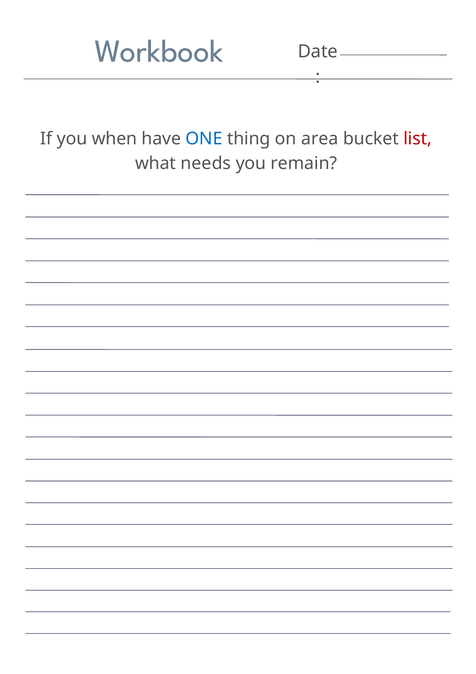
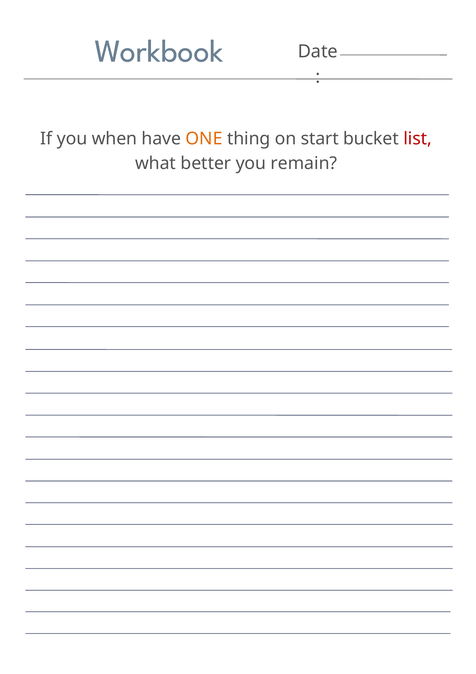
ONE colour: blue -> orange (204, 139)
area: area -> start (320, 139)
needs: needs -> better (206, 163)
